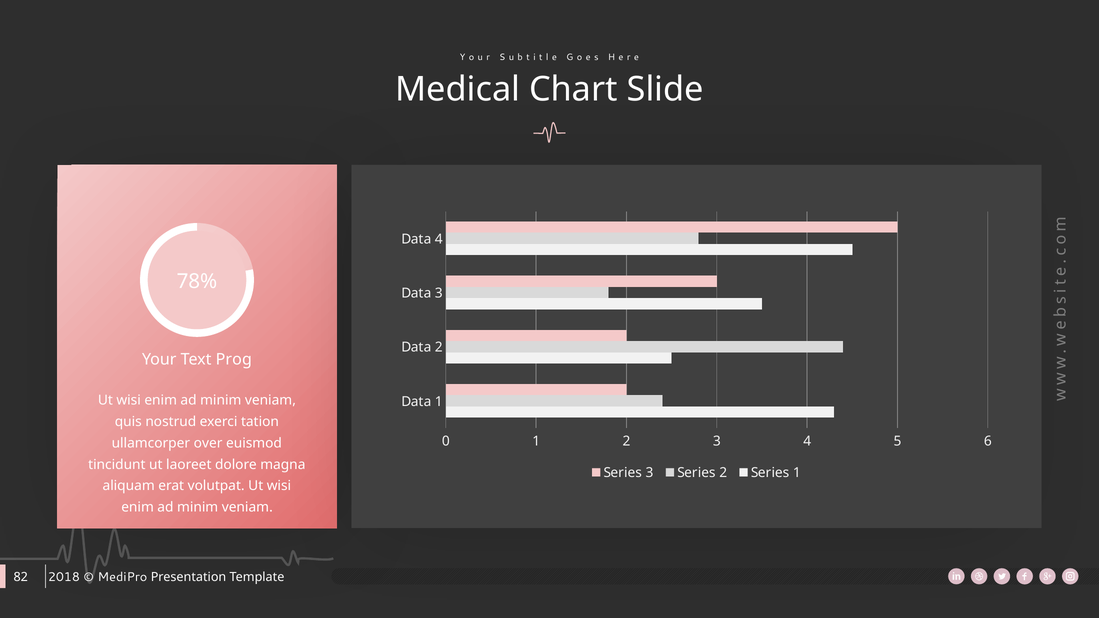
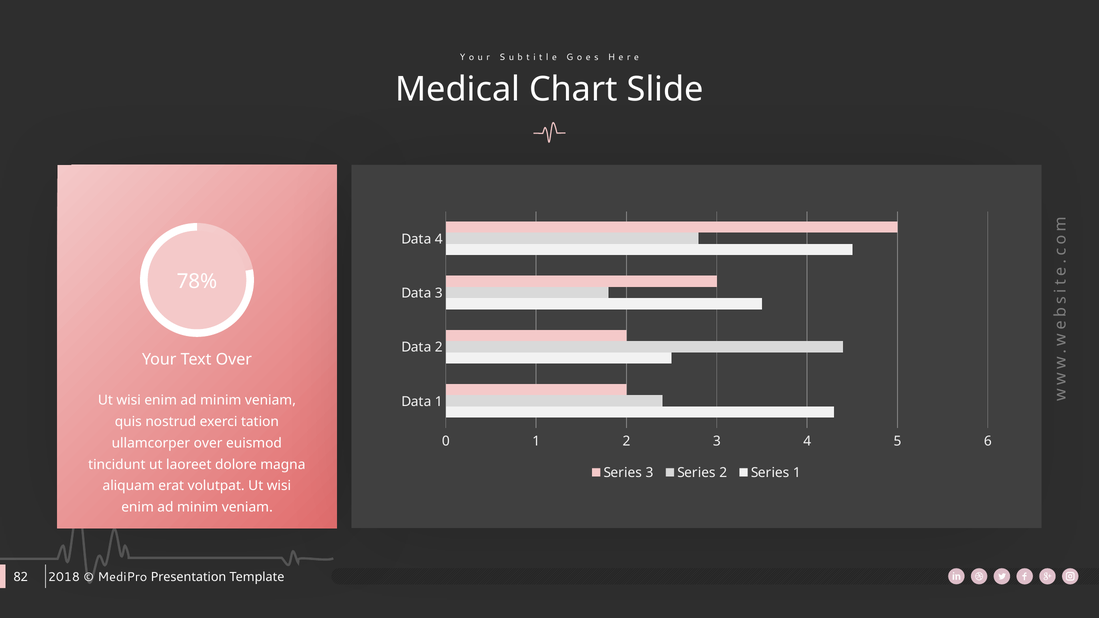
Text Prog: Prog -> Over (234, 360)
